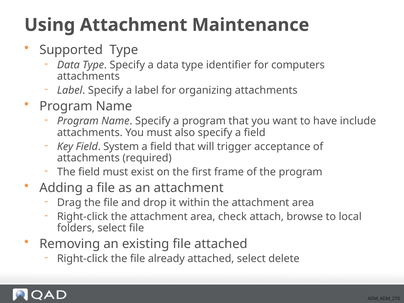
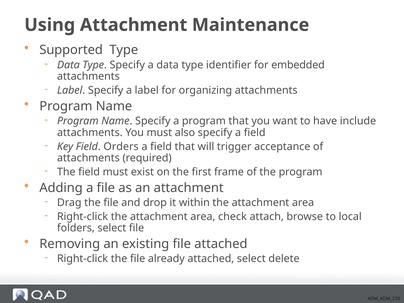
computers: computers -> embedded (298, 65)
System: System -> Orders (121, 147)
